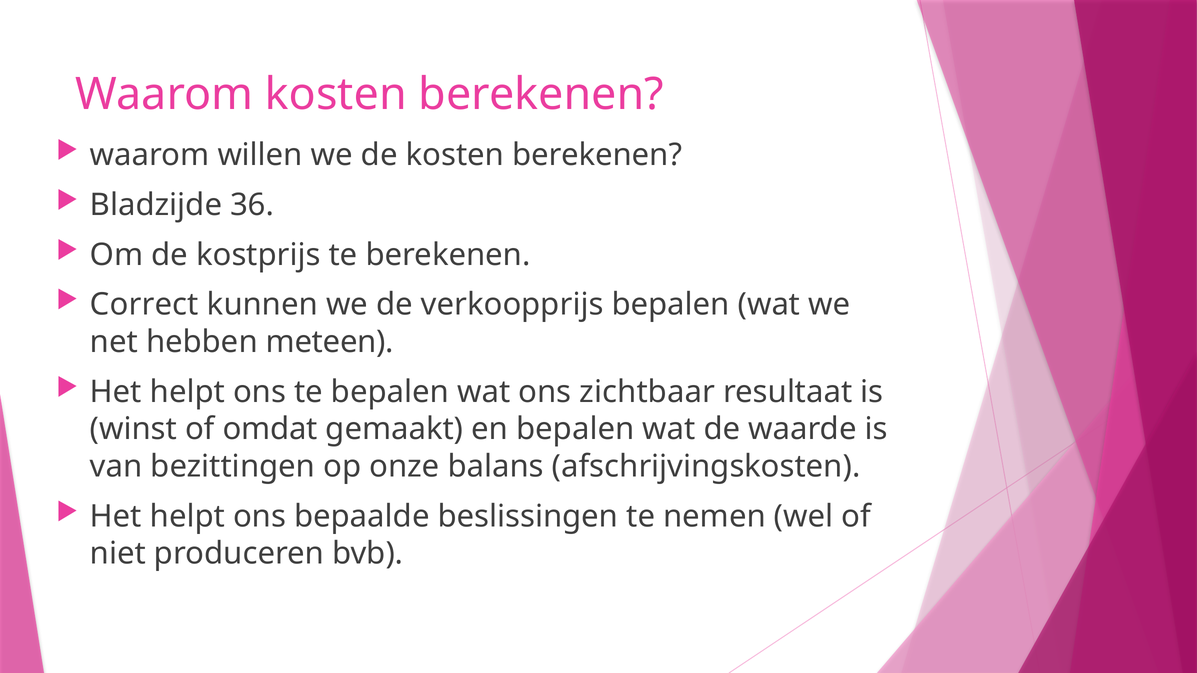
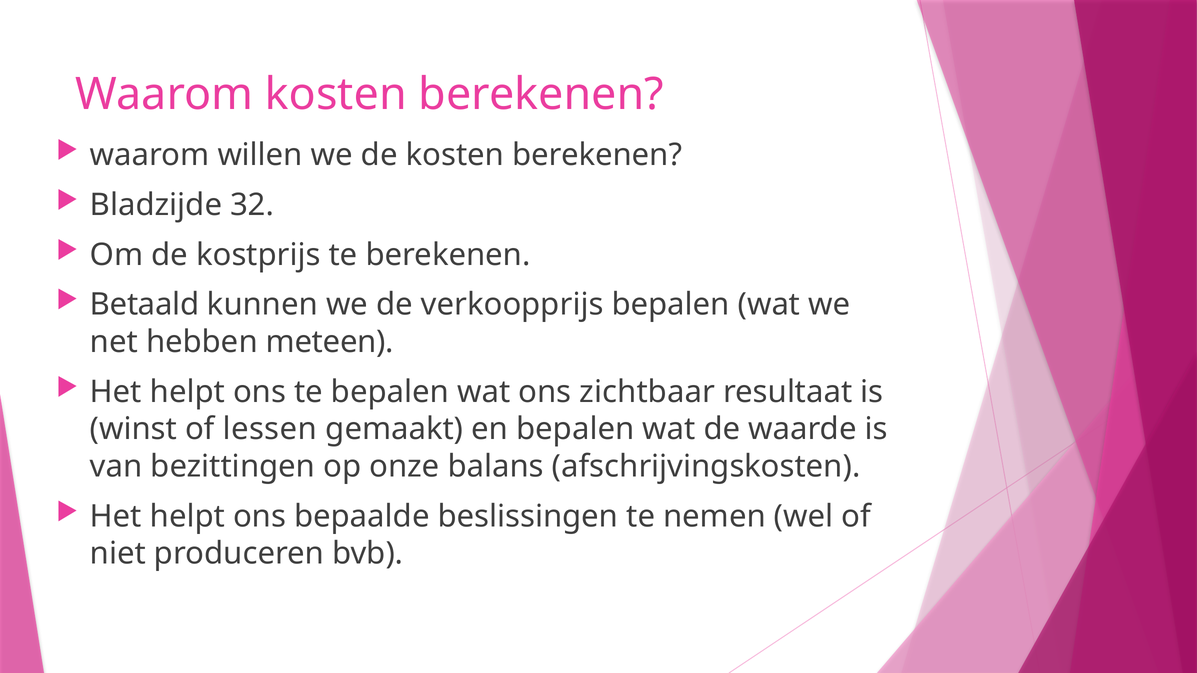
36: 36 -> 32 (252, 205)
Correct: Correct -> Betaald (145, 305)
omdat: omdat -> lessen (270, 429)
